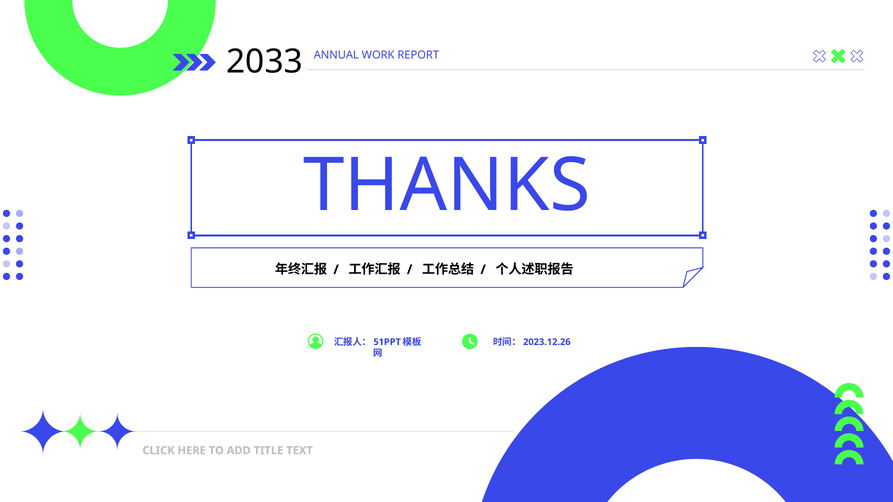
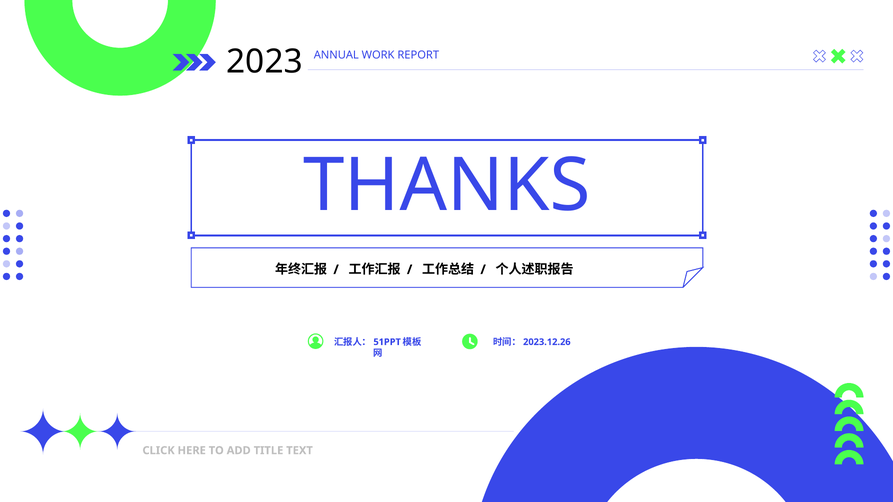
2033: 2033 -> 2023 (265, 62)
